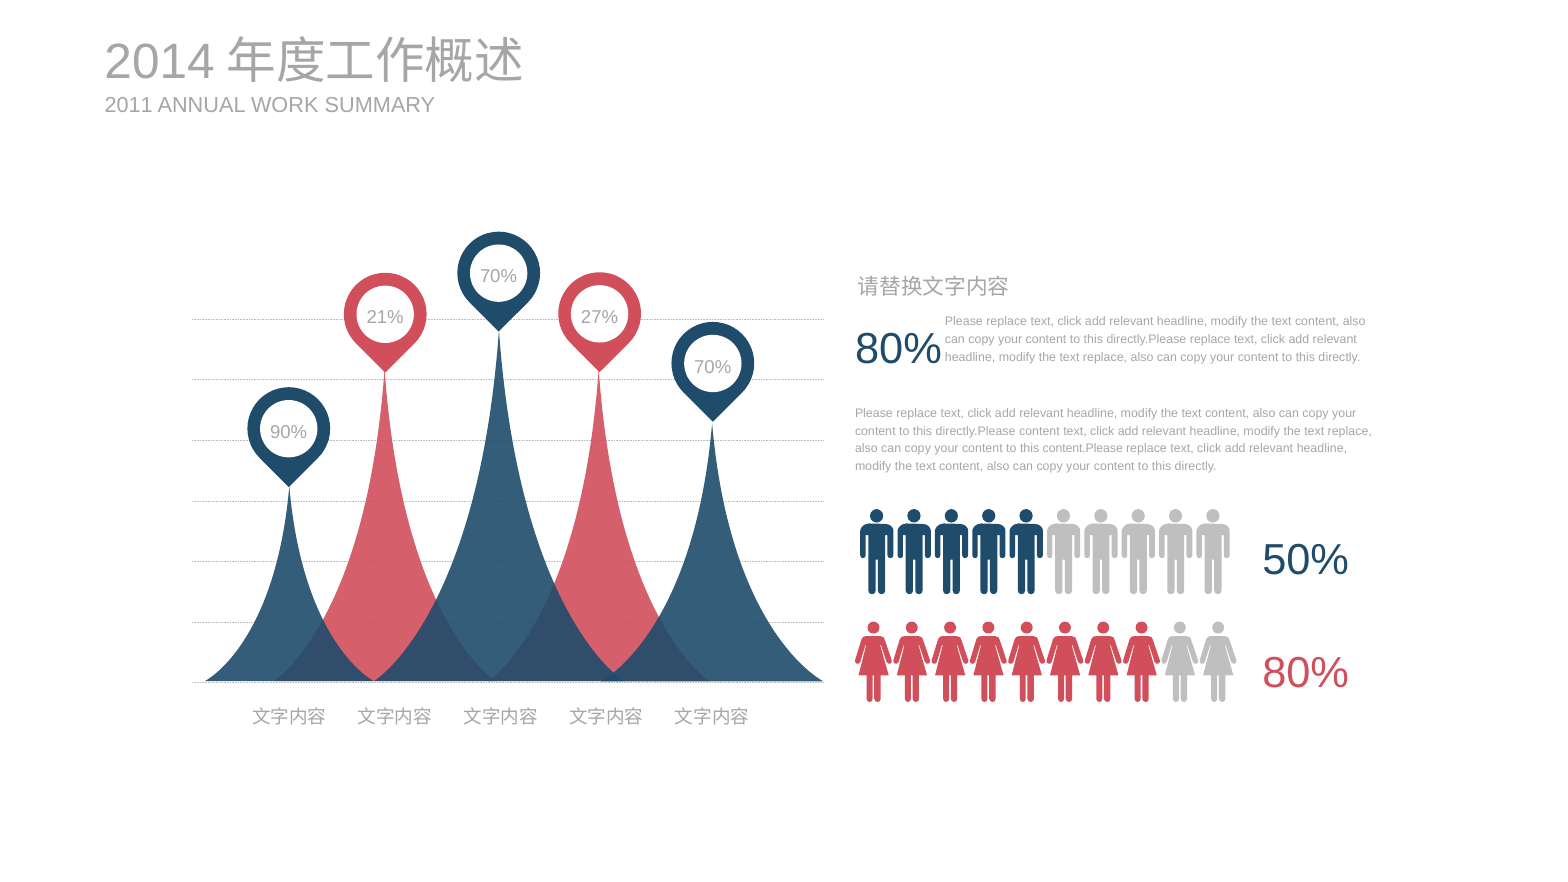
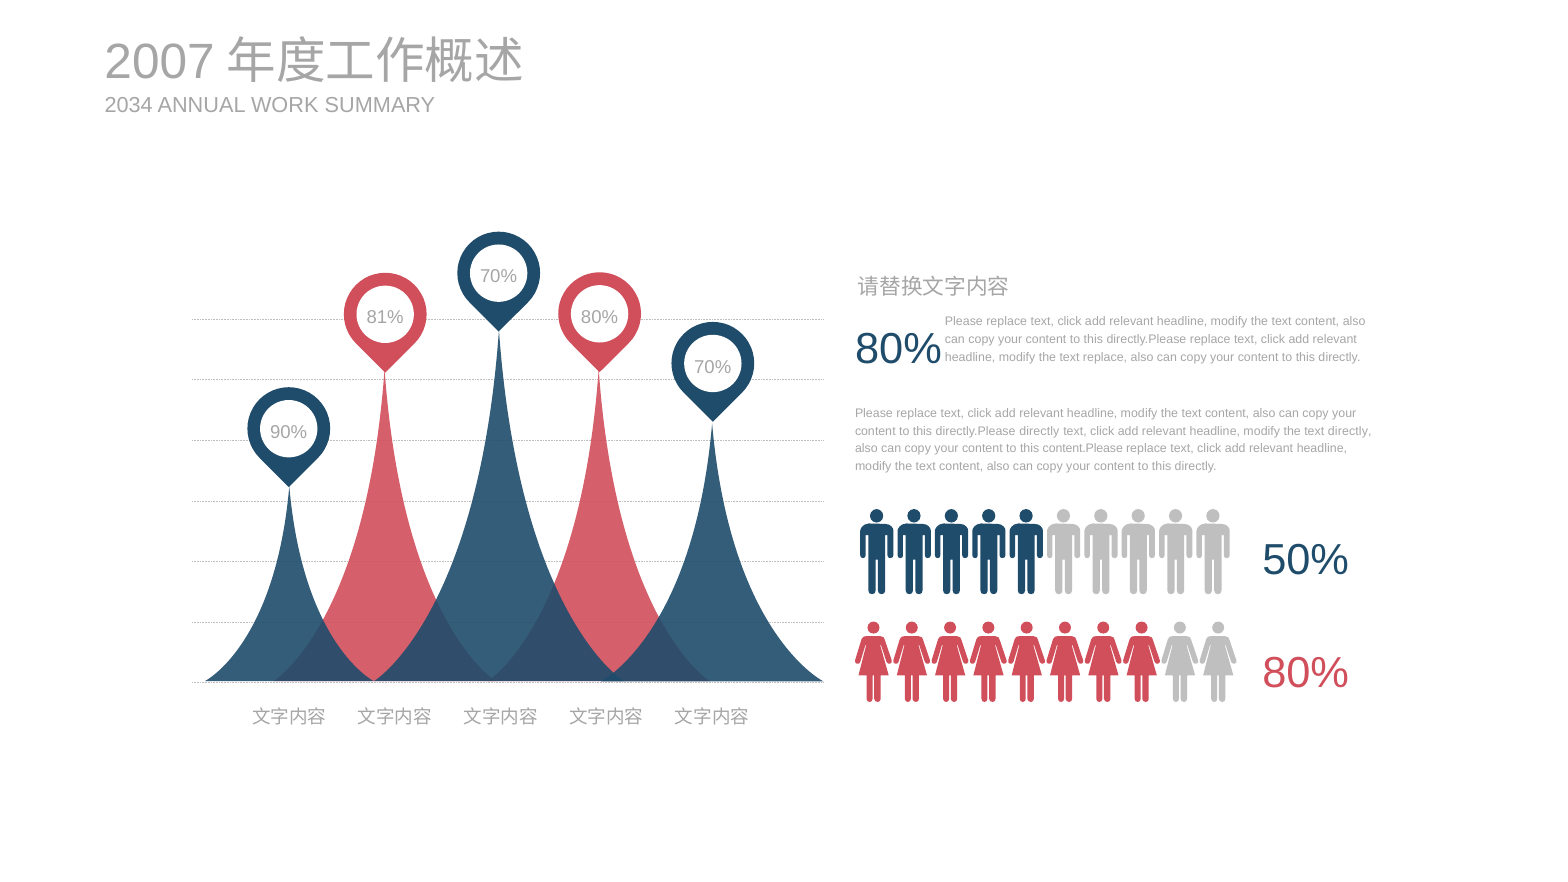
2014: 2014 -> 2007 (160, 62)
2011: 2011 -> 2034 (129, 105)
27%: 27% -> 80% (600, 317)
21%: 21% -> 81% (385, 318)
directly.Please content: content -> directly (1039, 431)
replace: replace -> directly (1350, 431)
